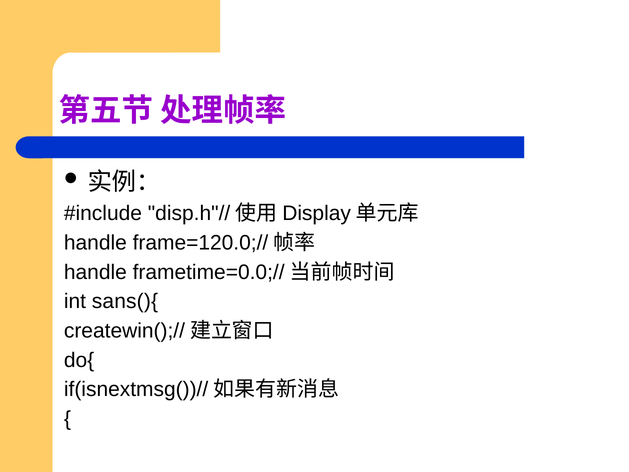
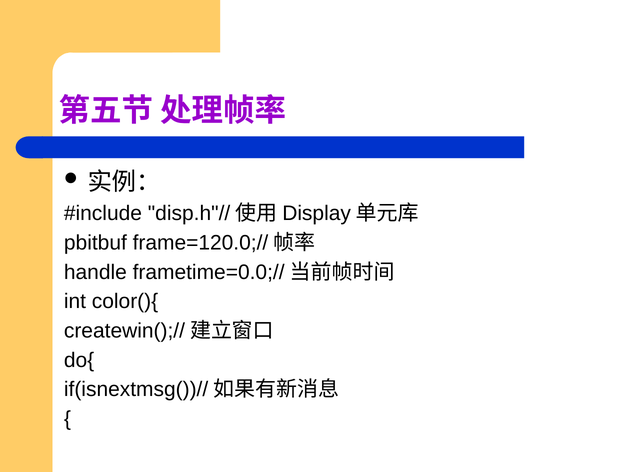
handle: handle -> pbitbuf (95, 243)
sans(){: sans(){ -> color(){ (125, 301)
